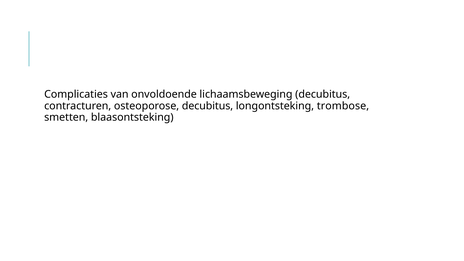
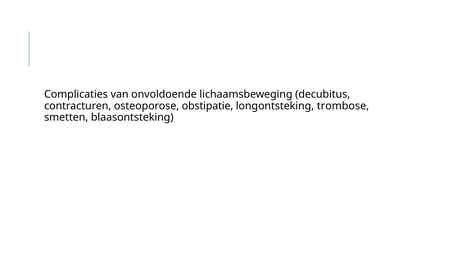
osteoporose decubitus: decubitus -> obstipatie (208, 106)
